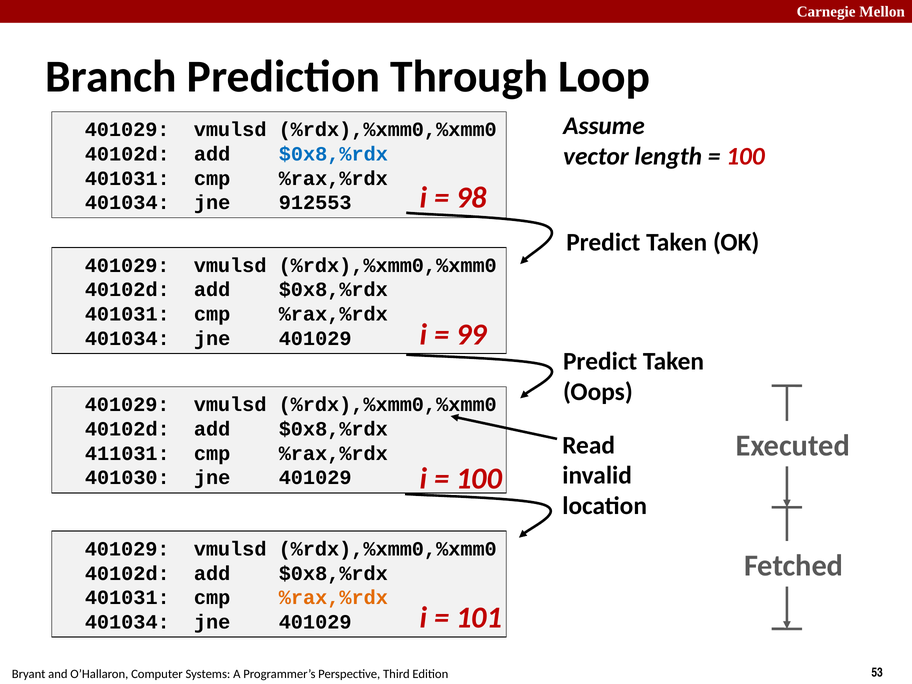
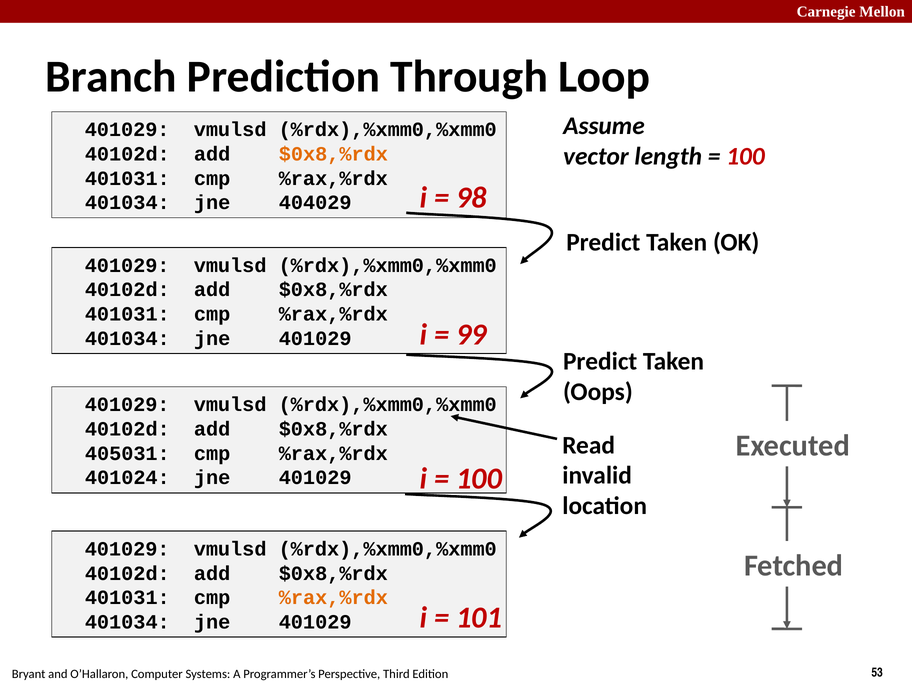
$0x8,%rdx colour: blue -> orange (333, 154)
912553: 912553 -> 404029 (315, 203)
411031: 411031 -> 405031 (127, 453)
401030: 401030 -> 401024 (127, 478)
